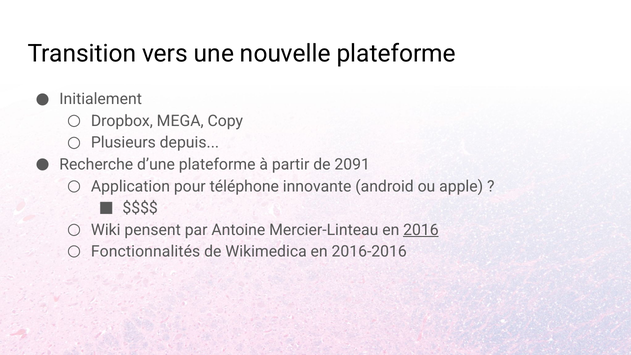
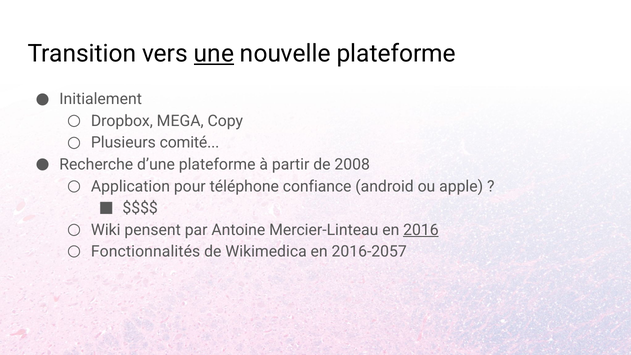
une underline: none -> present (214, 53)
depuis: depuis -> comité (189, 143)
2091: 2091 -> 2008 (352, 165)
innovante: innovante -> confiance (317, 186)
2016-2016: 2016-2016 -> 2016-2057 (369, 252)
